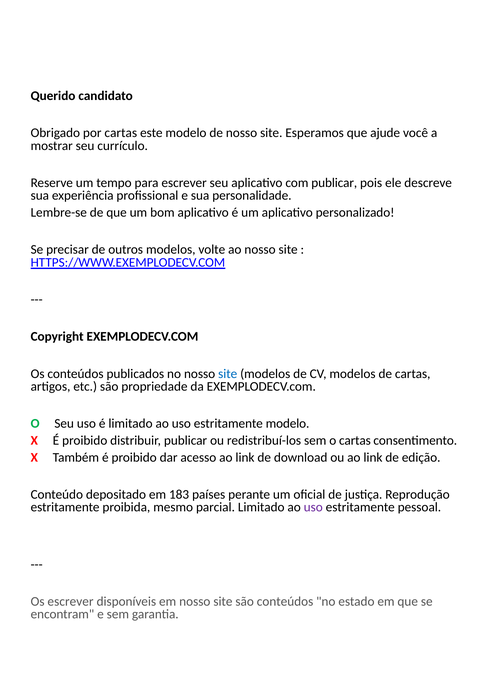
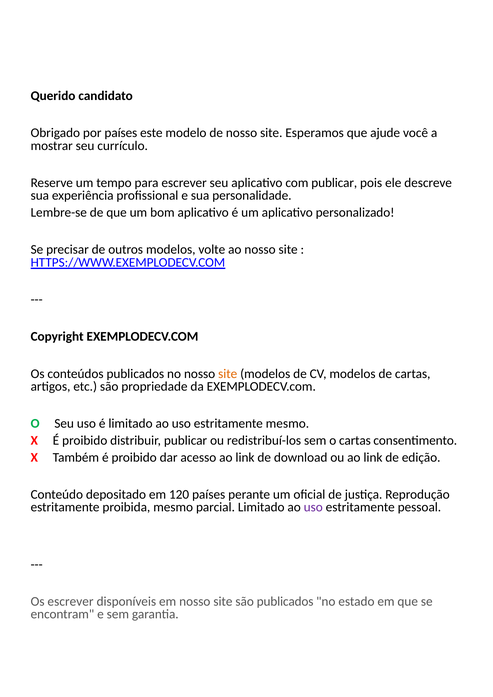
por cartas: cartas -> países (121, 133)
site colour: blue -> orange (228, 374)
estritamente modelo: modelo -> mesmo (287, 423)
183: 183 -> 120 (179, 494)
são conteúdos: conteúdos -> publicados (285, 601)
